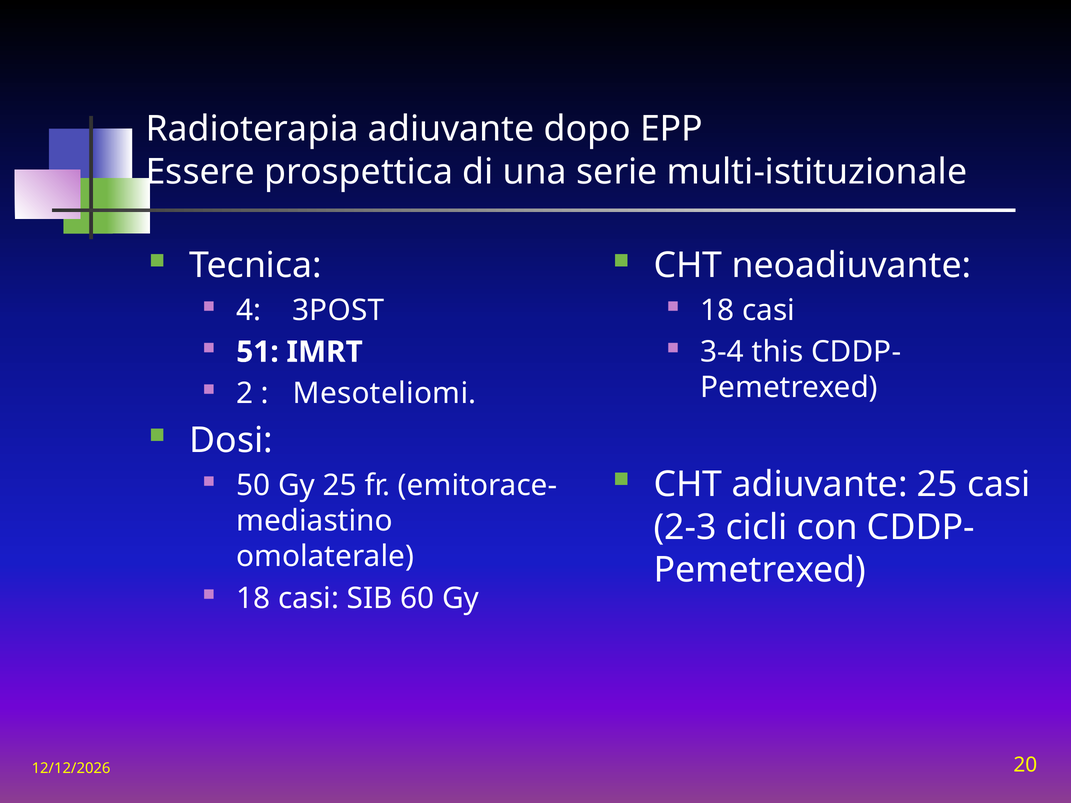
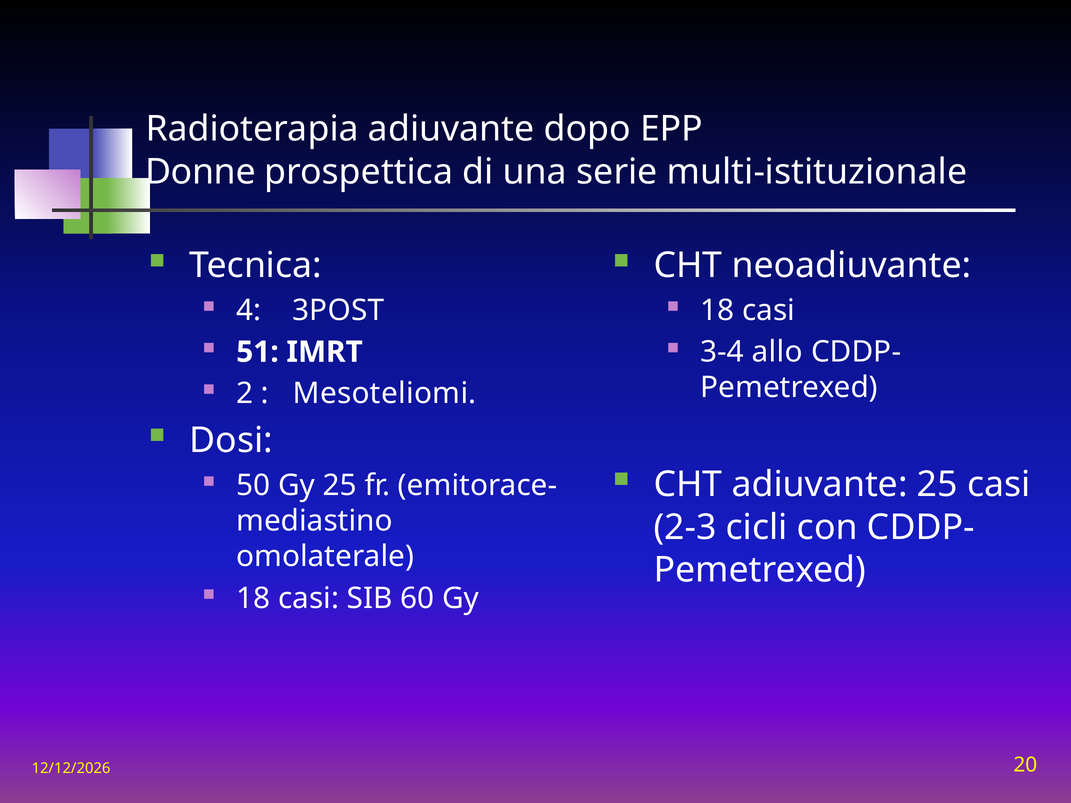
Essere: Essere -> Donne (200, 172)
this: this -> allo (777, 352)
